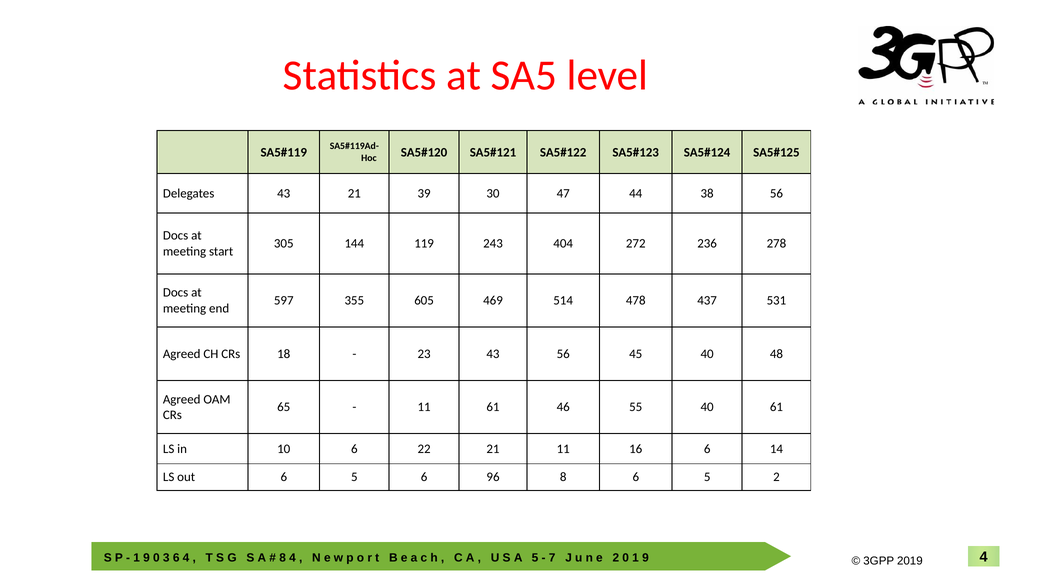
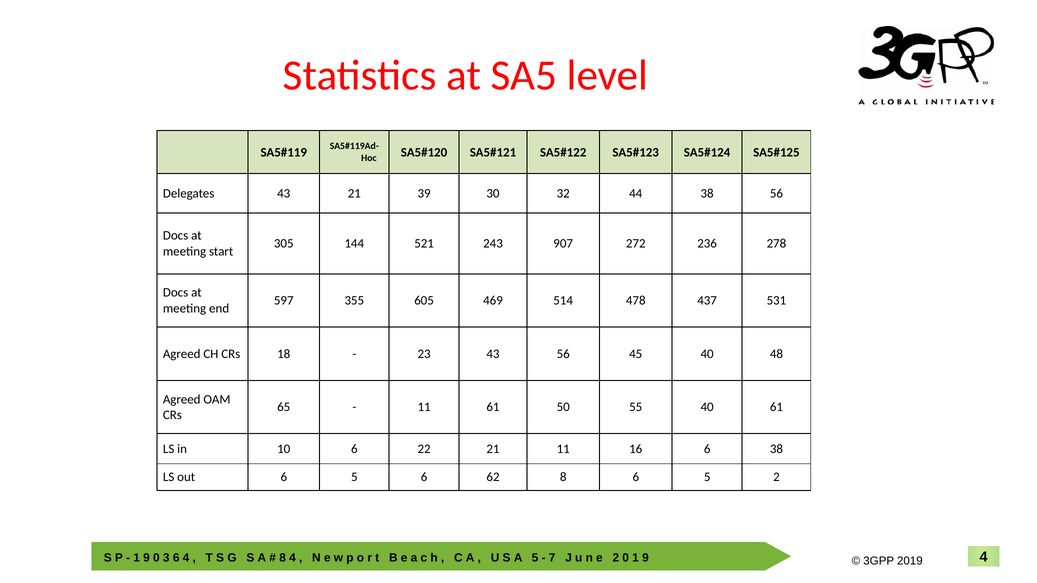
47: 47 -> 32 (563, 194)
119: 119 -> 521 (424, 244)
404: 404 -> 907 (563, 244)
46: 46 -> 50 (563, 407)
6 14: 14 -> 38 (776, 449)
96: 96 -> 62 (493, 477)
